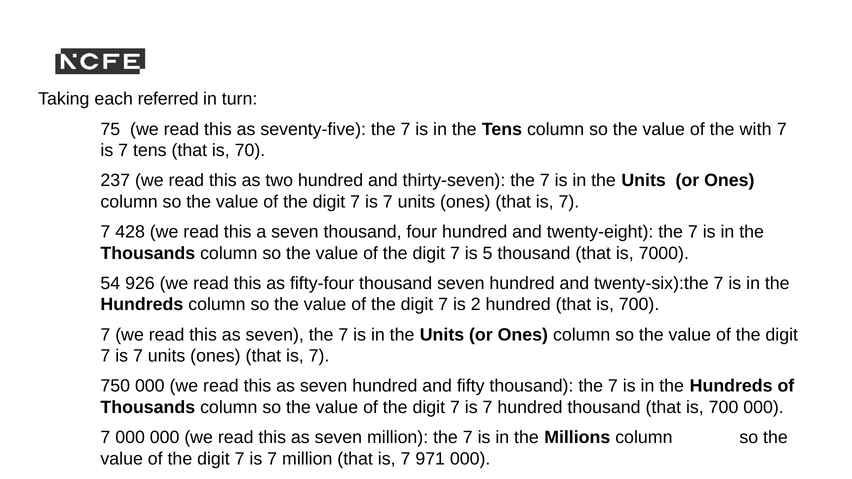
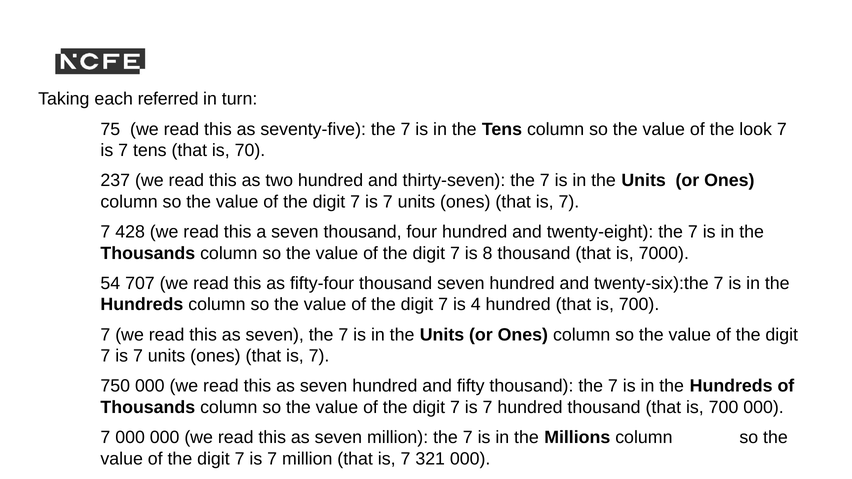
with: with -> look (756, 129)
5: 5 -> 8 (488, 253)
926: 926 -> 707 (140, 283)
2: 2 -> 4 (476, 305)
971: 971 -> 321 (430, 459)
